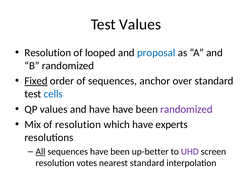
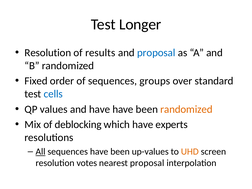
Test Values: Values -> Longer (140, 24)
looped: looped -> results (100, 53)
Fixed underline: present -> none (36, 81)
anchor: anchor -> groups (155, 81)
randomized colour: purple -> orange (186, 109)
of resolution: resolution -> deblocking (78, 124)
up-better: up-better -> up-values (150, 152)
UHD colour: purple -> orange (190, 152)
nearest standard: standard -> proposal (147, 163)
